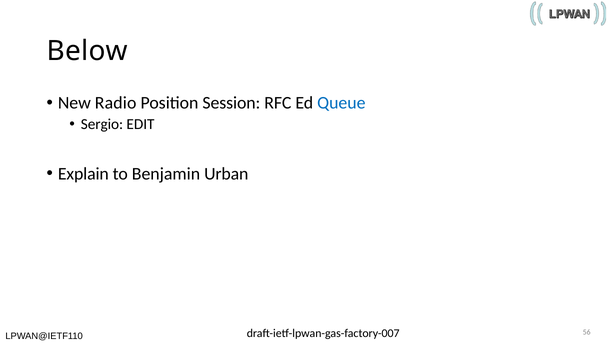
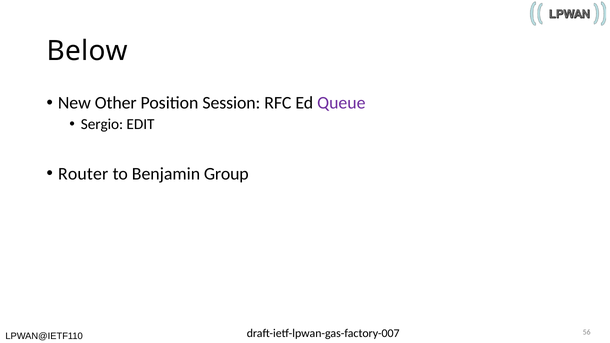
Radio: Radio -> Other (116, 103)
Queue colour: blue -> purple (341, 103)
Explain: Explain -> Router (83, 174)
Urban: Urban -> Group (226, 174)
